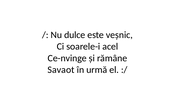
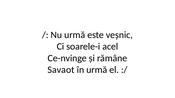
Nu dulce: dulce -> urmă (75, 35)
